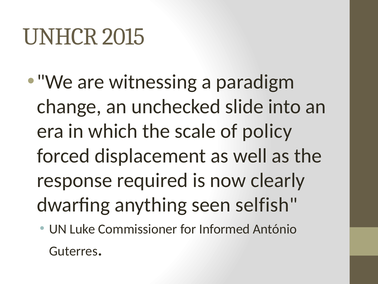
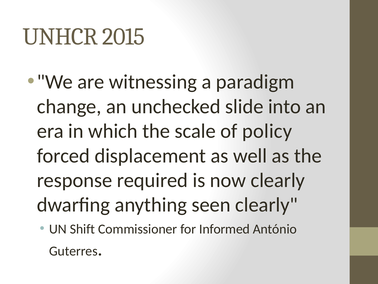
seen selfish: selfish -> clearly (267, 205)
Luke: Luke -> Shift (82, 229)
